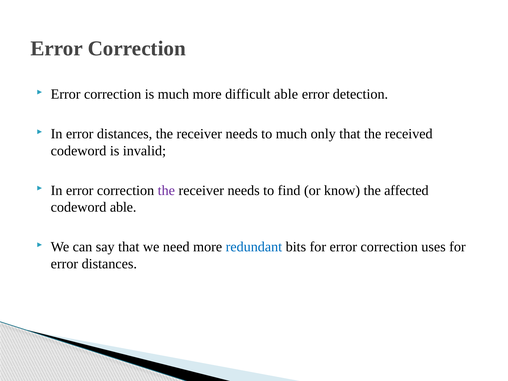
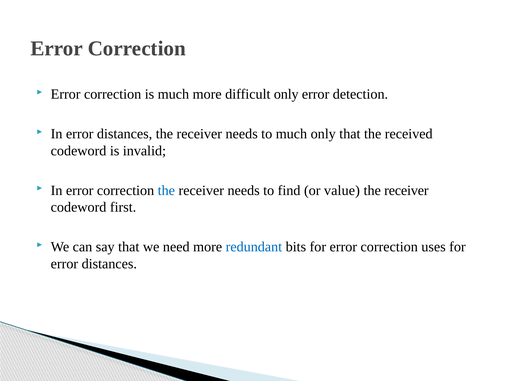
difficult able: able -> only (286, 94)
the colour: purple -> blue (166, 190)
know: know -> value (342, 190)
affected: affected -> receiver (406, 190)
codeword able: able -> first (123, 207)
